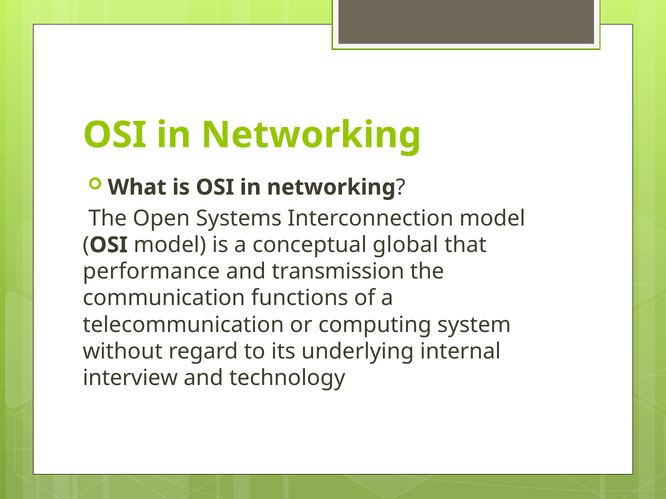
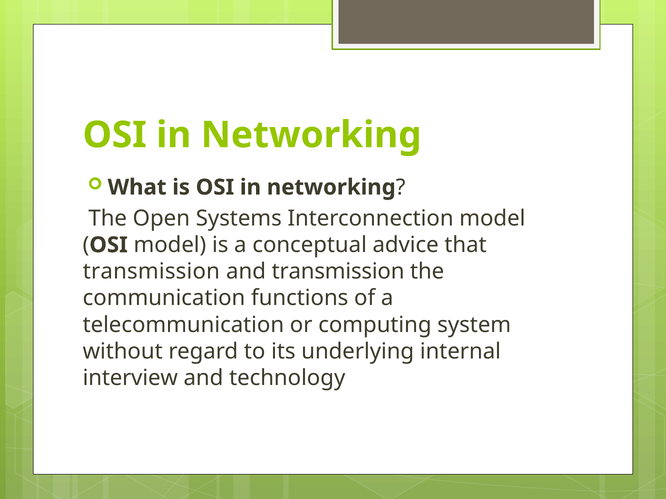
global: global -> advice (406, 245)
performance: performance -> transmission (151, 272)
